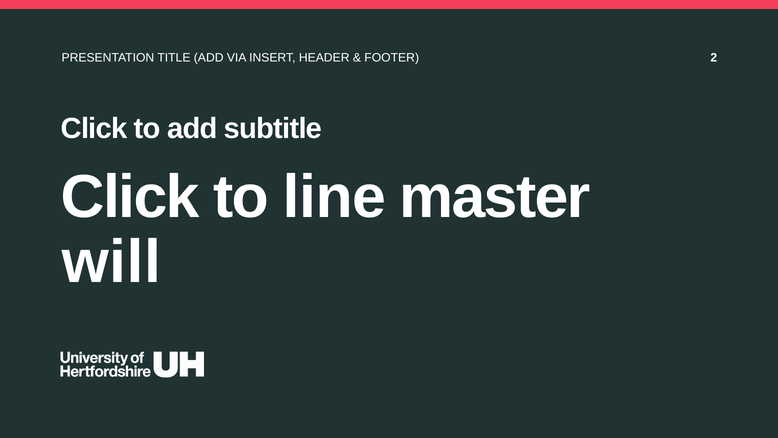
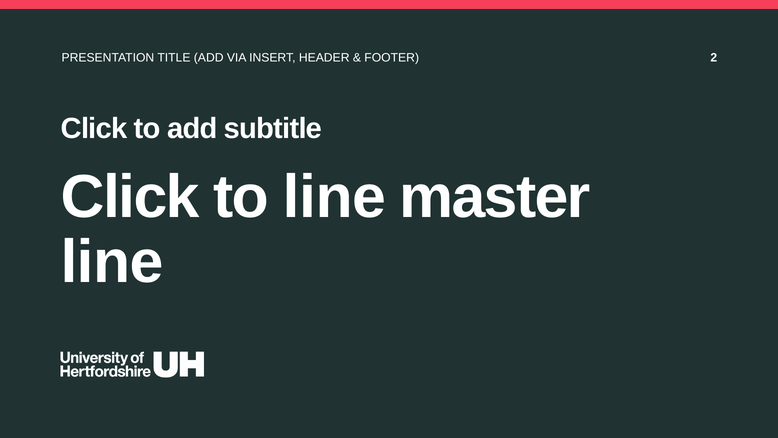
will: will -> line (112, 262)
